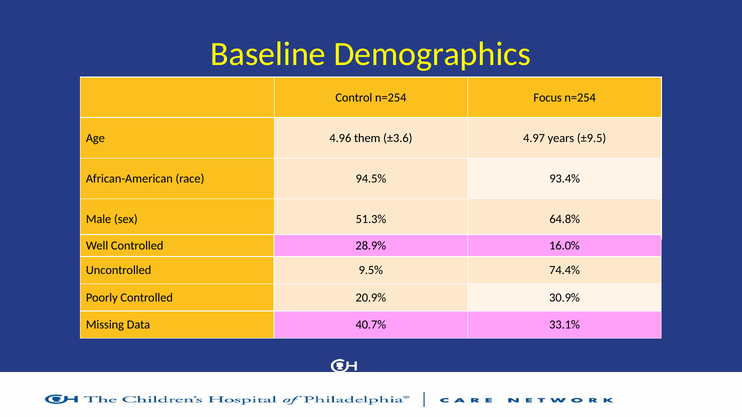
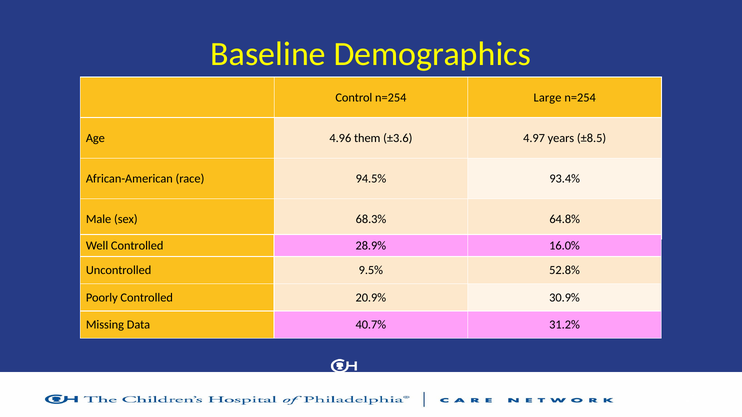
Focus: Focus -> Large (548, 98)
±9.5: ±9.5 -> ±8.5 (592, 138)
51.3%: 51.3% -> 68.3% (371, 219)
74.4%: 74.4% -> 52.8% (565, 270)
33.1%: 33.1% -> 31.2% (565, 325)
